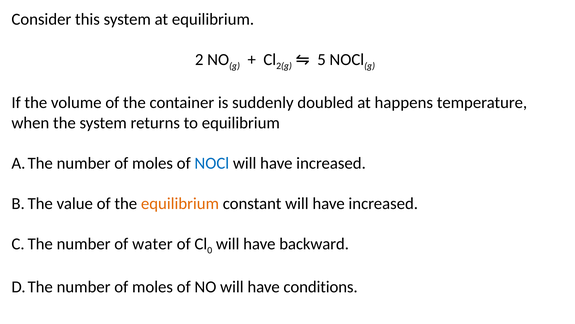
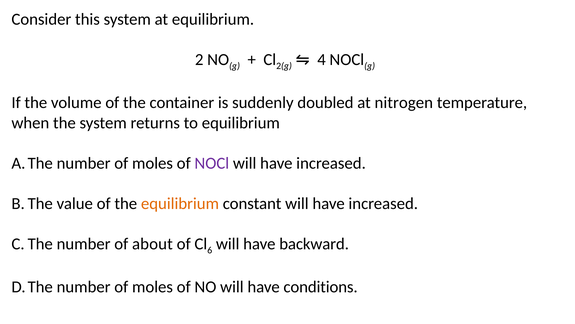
5: 5 -> 4 (321, 59)
happens: happens -> nitrogen (404, 102)
NOCl colour: blue -> purple (212, 163)
water: water -> about (152, 243)
0: 0 -> 6 (210, 250)
